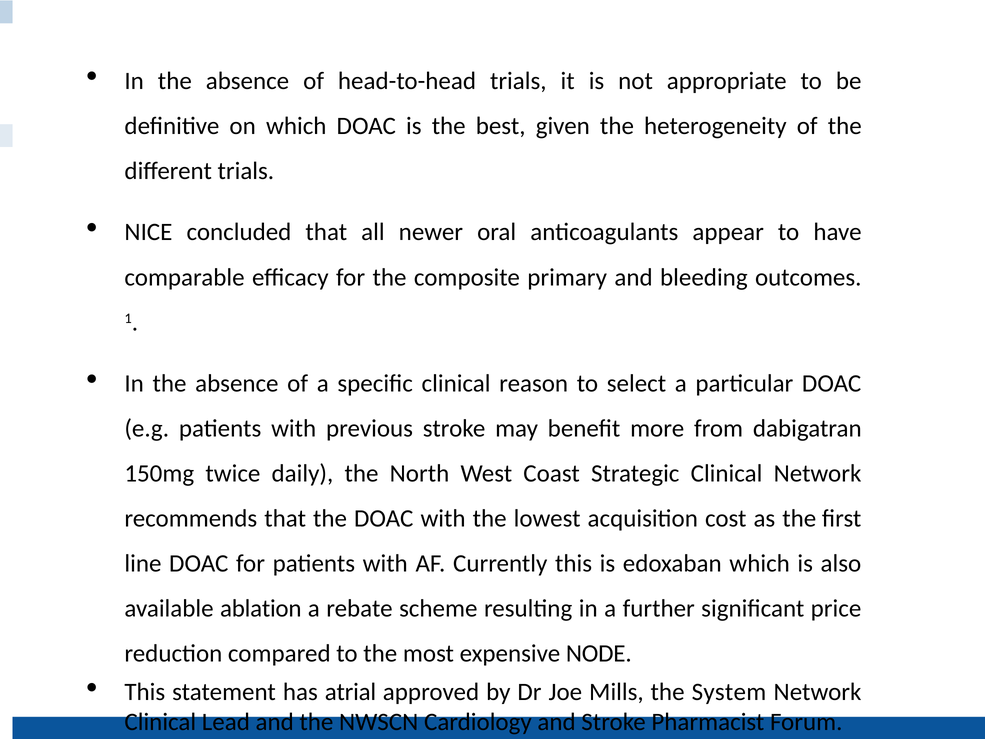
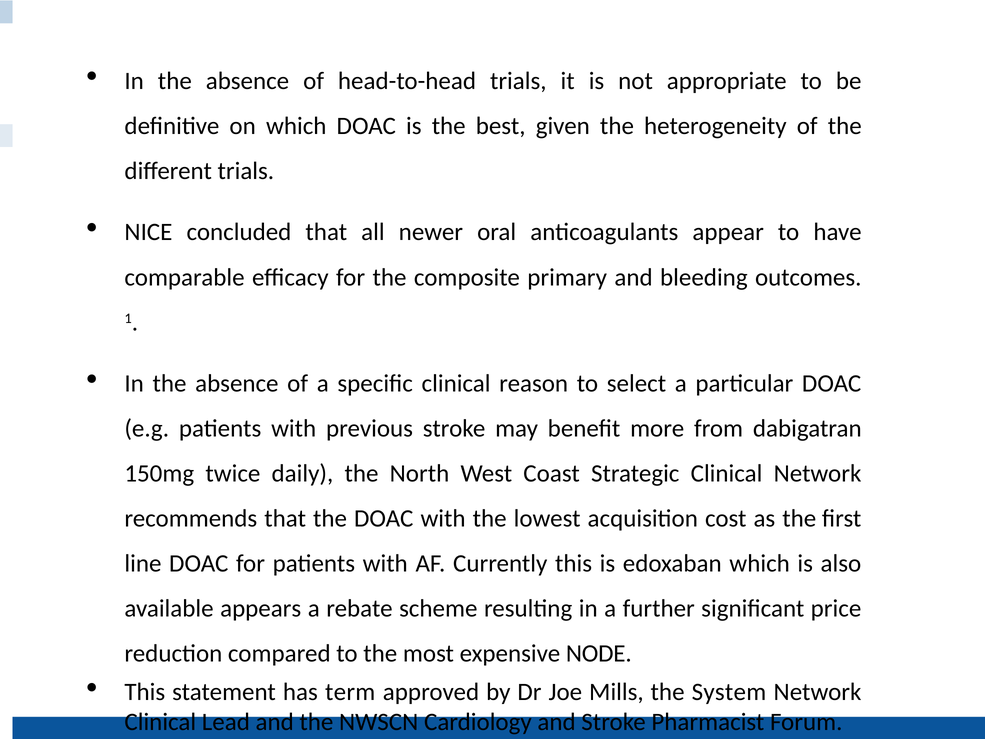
ablation: ablation -> appears (261, 609)
atrial: atrial -> term (350, 692)
